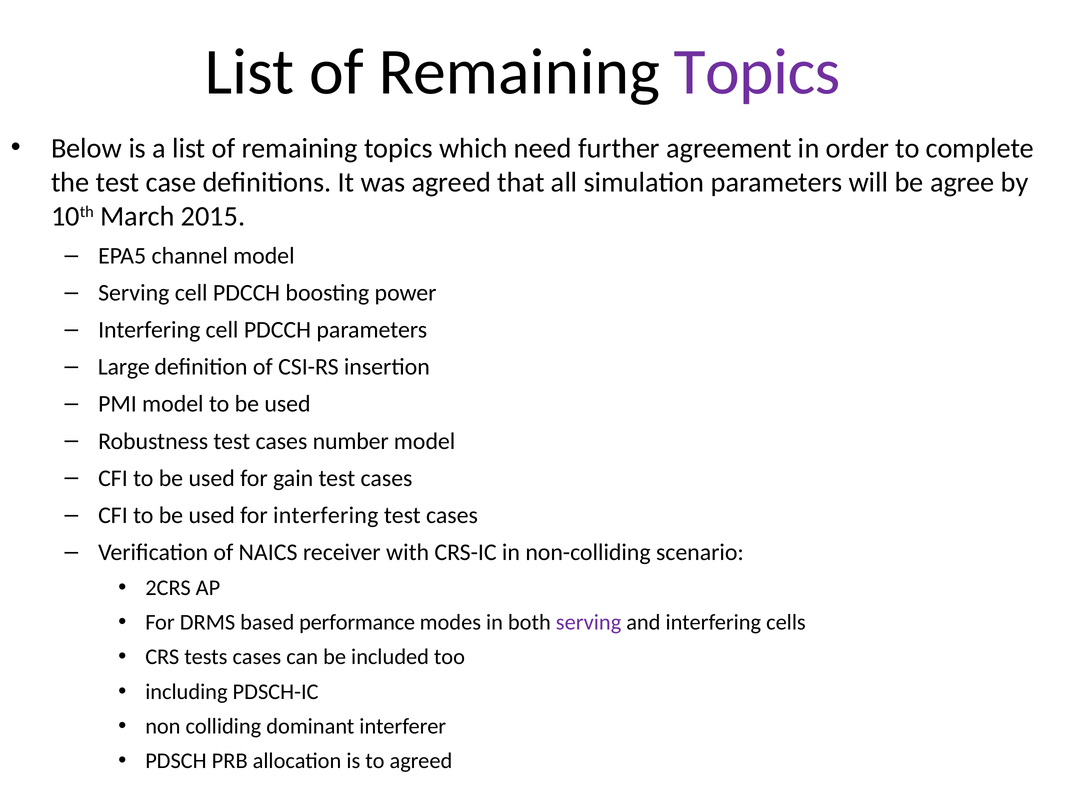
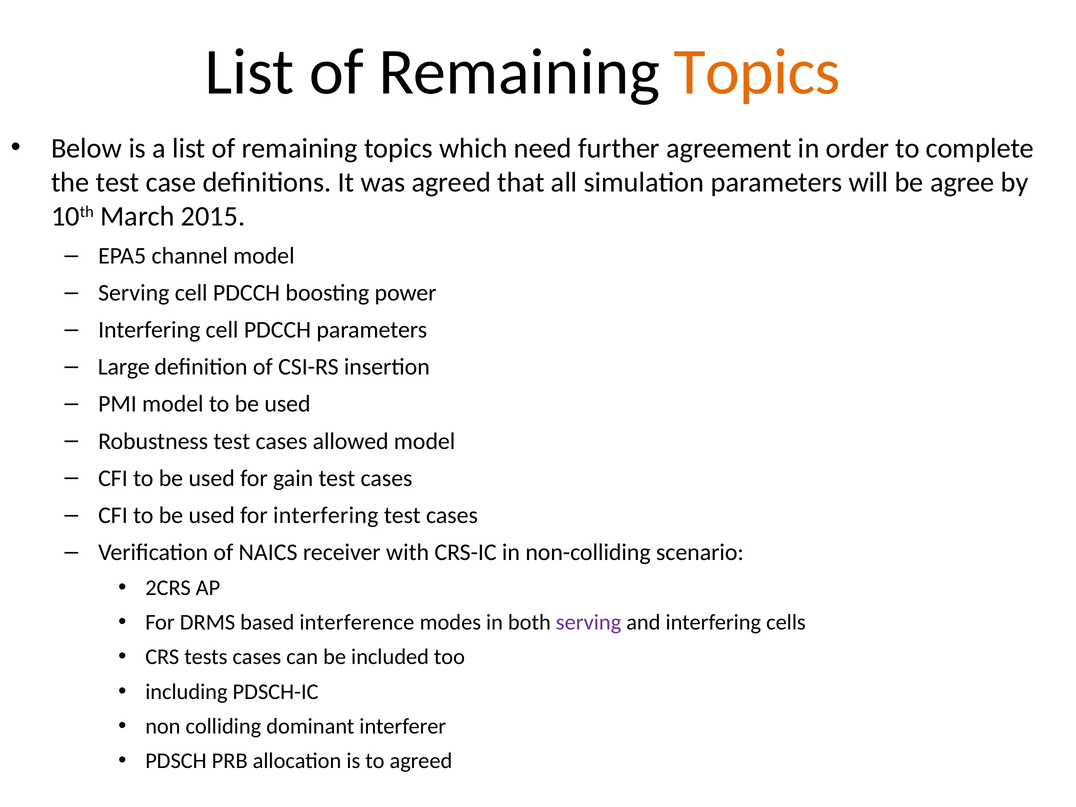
Topics colour: purple -> orange (757, 72)
number: number -> allowed (351, 441)
performance: performance -> interference (357, 622)
